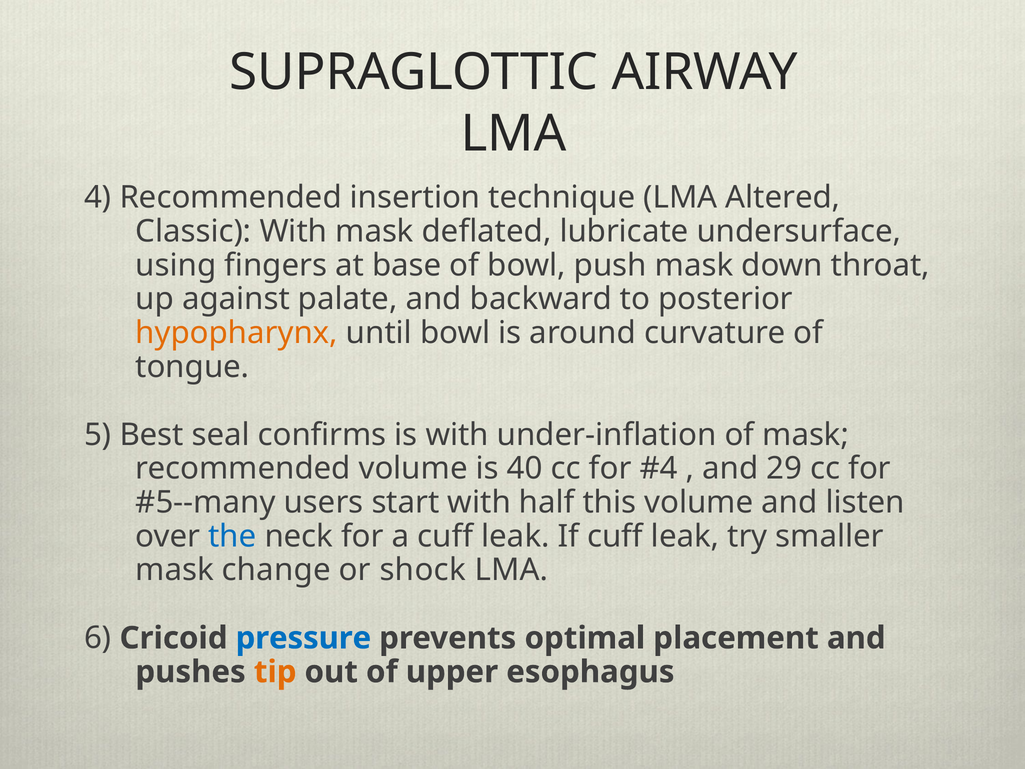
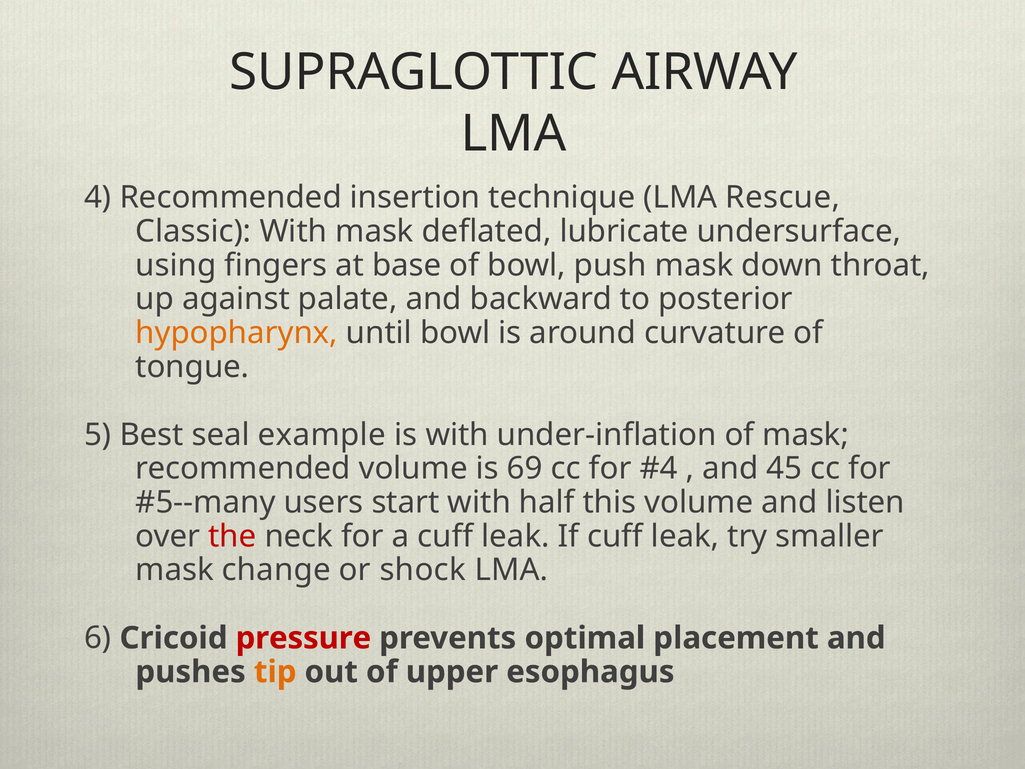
Altered: Altered -> Rescue (783, 198)
confirms: confirms -> example (322, 435)
40: 40 -> 69 (525, 468)
29: 29 -> 45 (784, 468)
the colour: blue -> red (232, 536)
pressure colour: blue -> red (303, 638)
